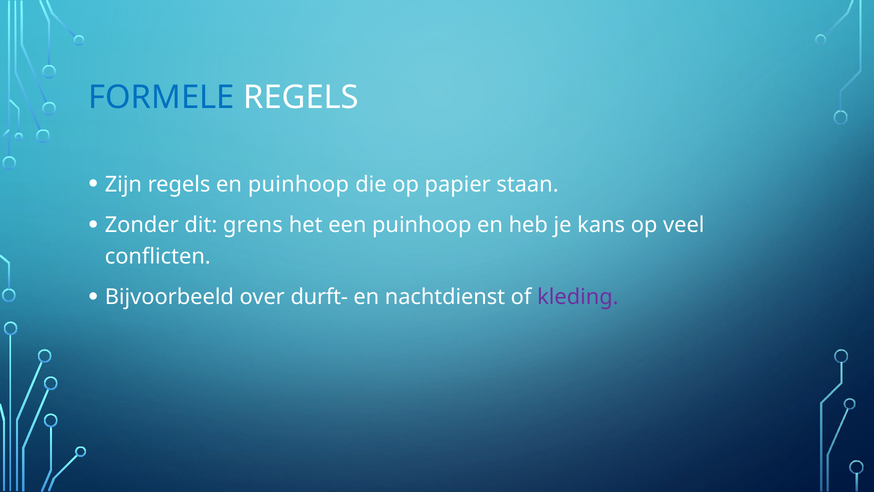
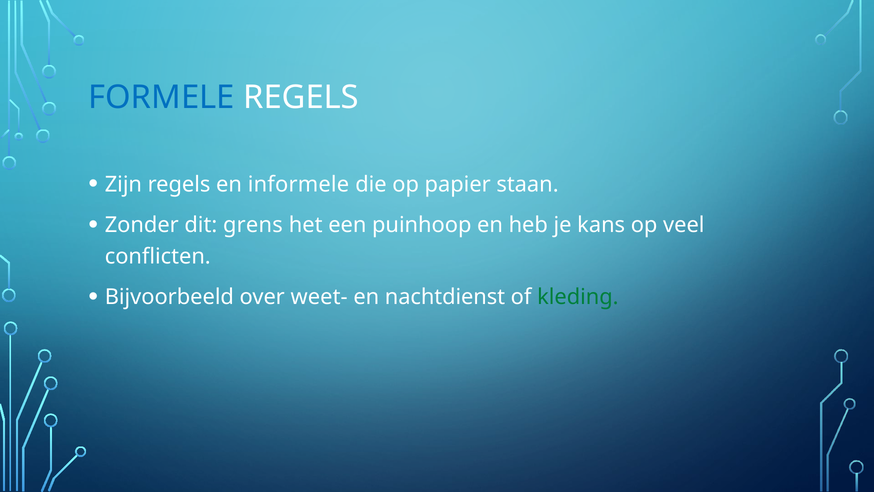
en puinhoop: puinhoop -> informele (298, 184)
durft-: durft- -> weet- (319, 297)
kleding colour: purple -> green (578, 297)
